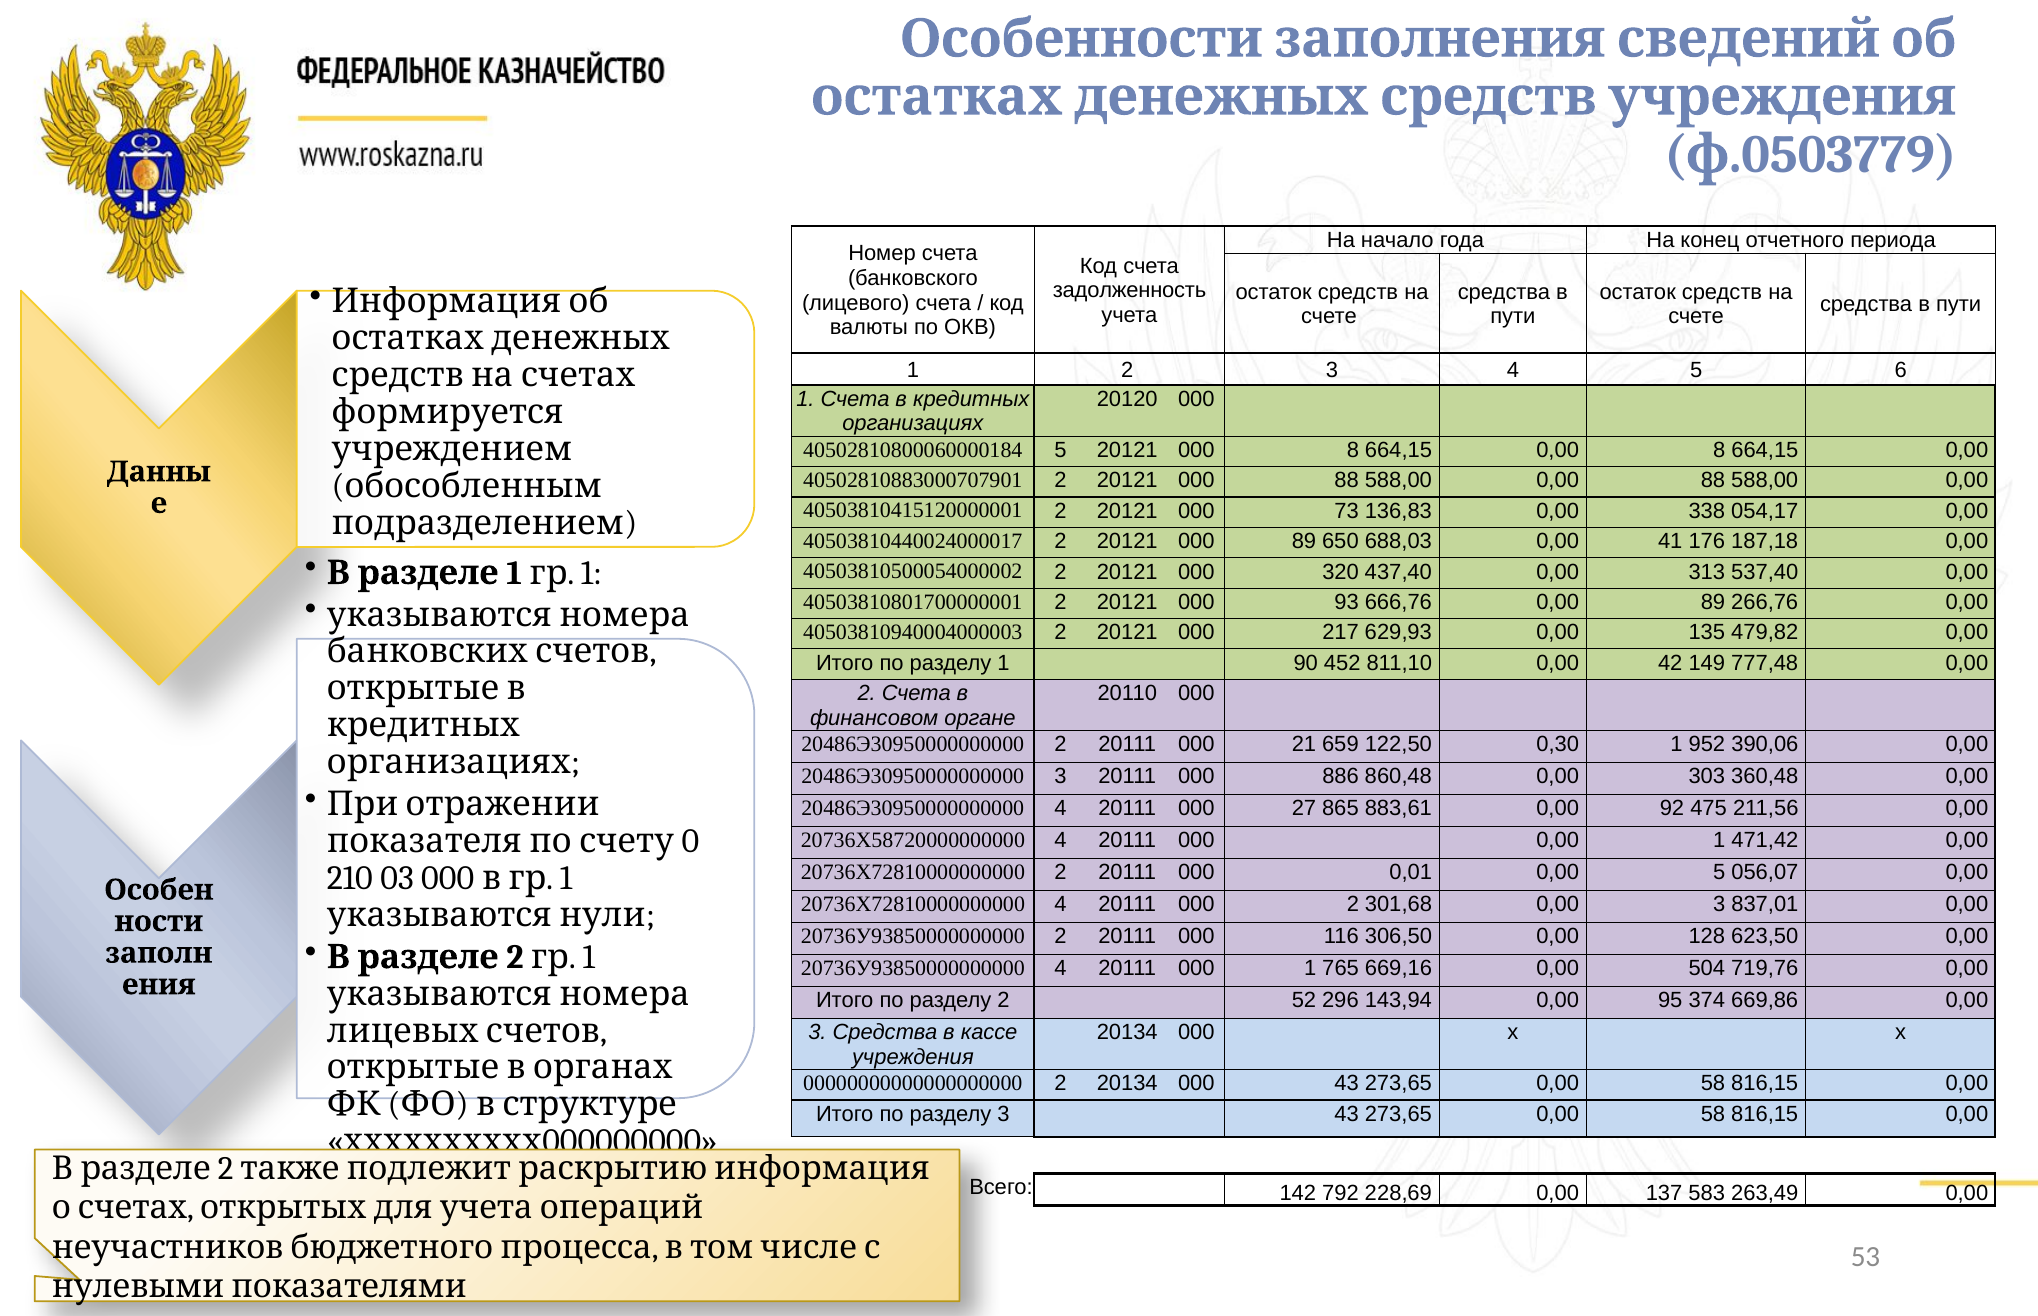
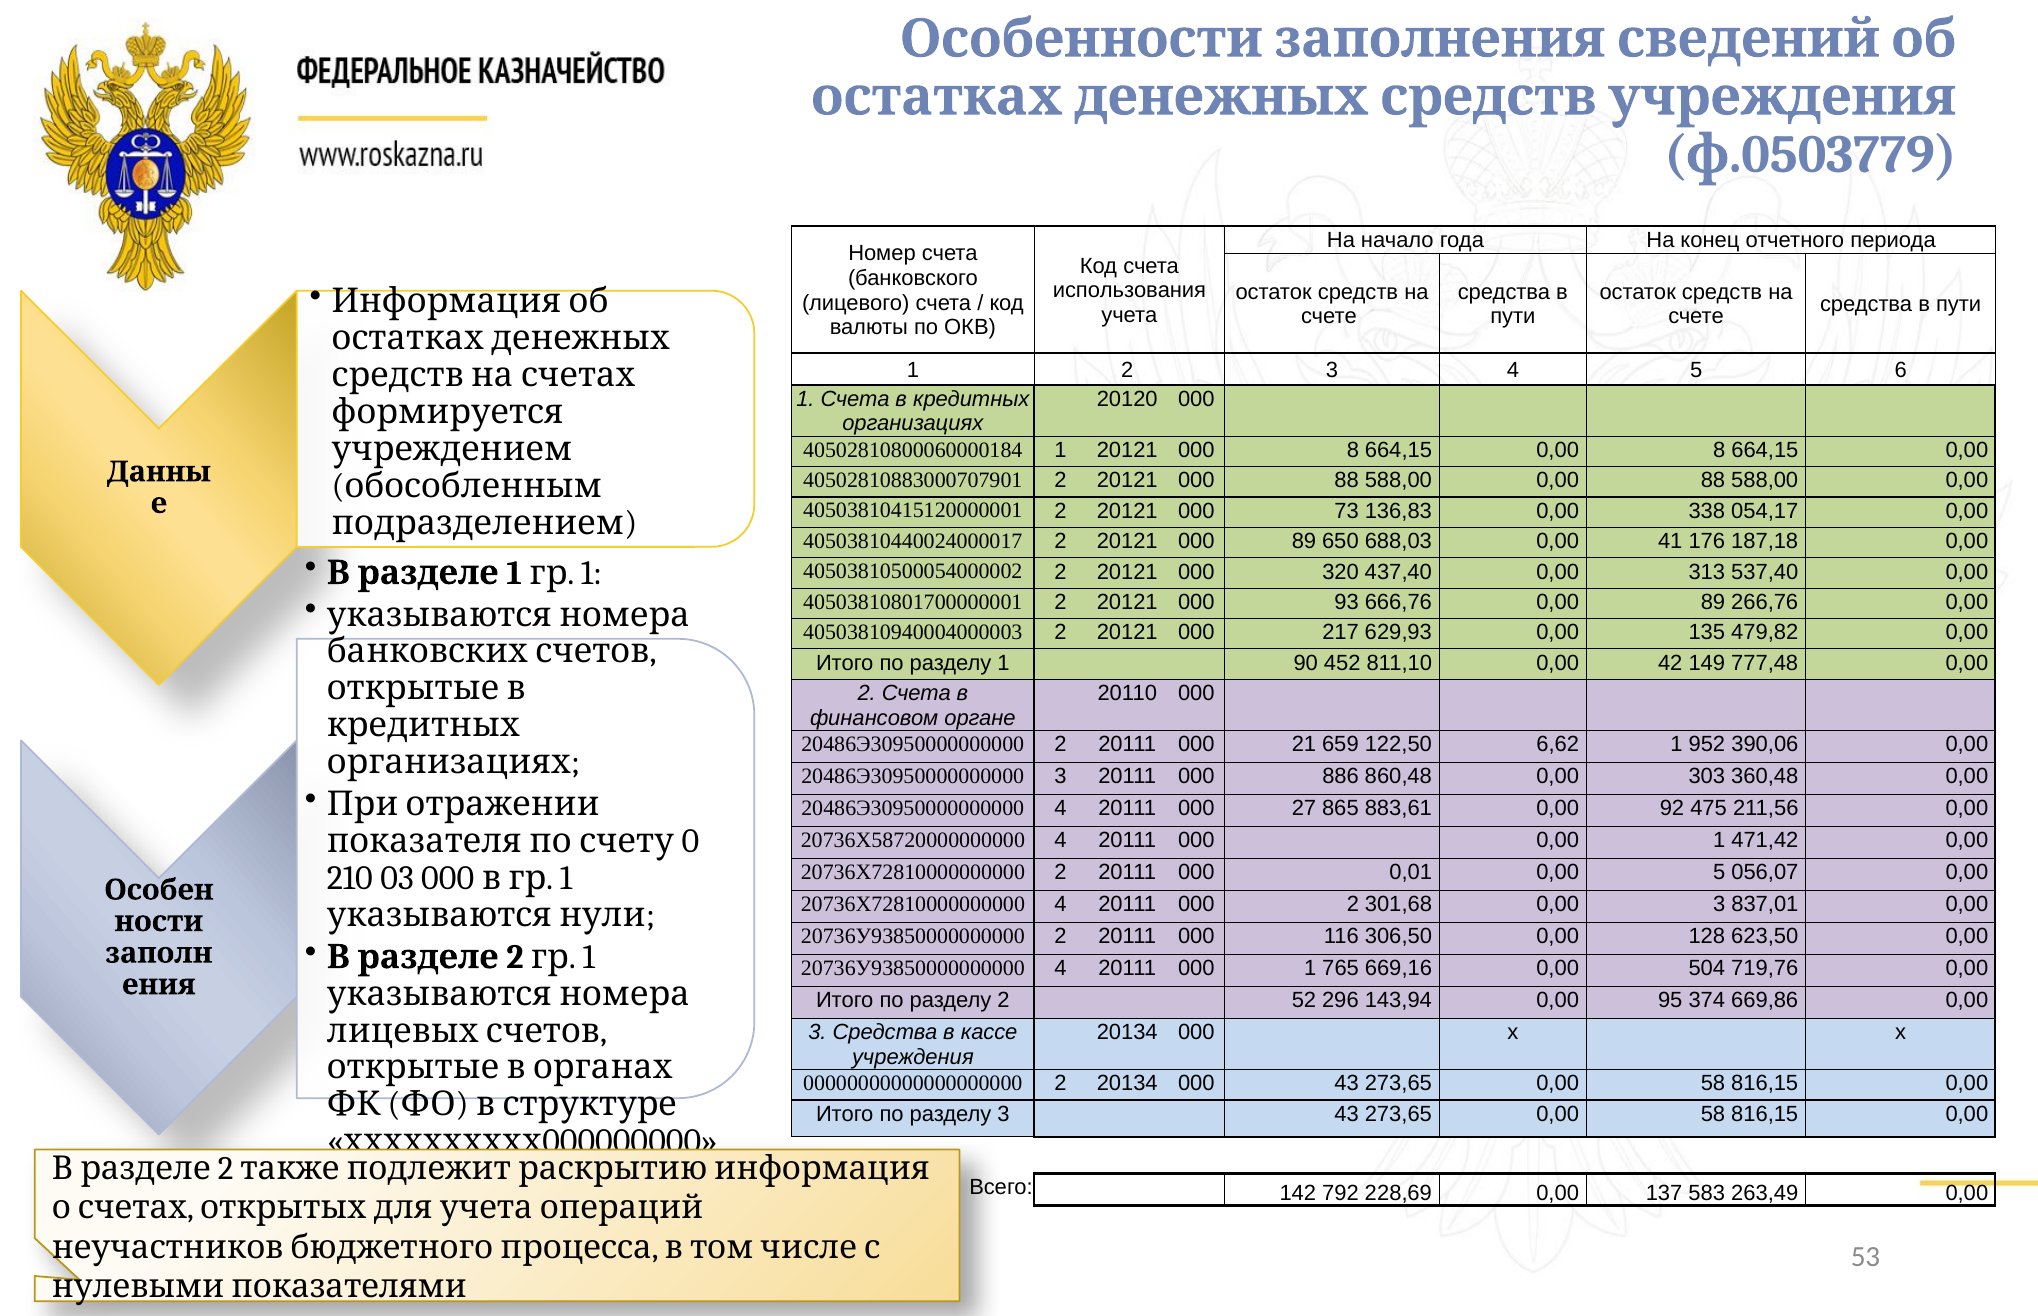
задолженность: задолженность -> использования (1129, 291)
40502810800060000184 5: 5 -> 1 (1060, 450)
0,30: 0,30 -> 6,62 (1558, 744)
